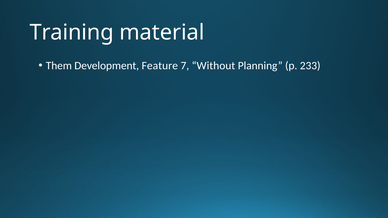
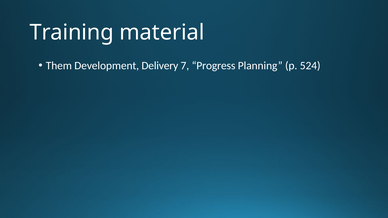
Feature: Feature -> Delivery (160, 66)
Without: Without -> Progress (214, 66)
233: 233 -> 524 (310, 66)
